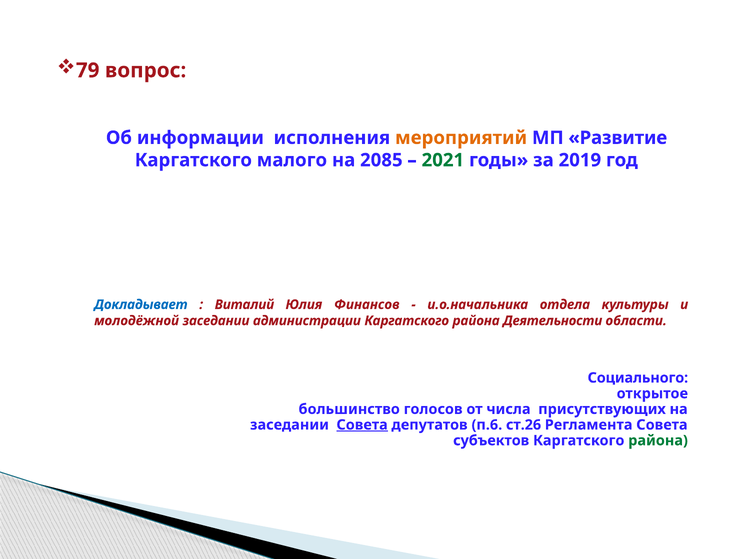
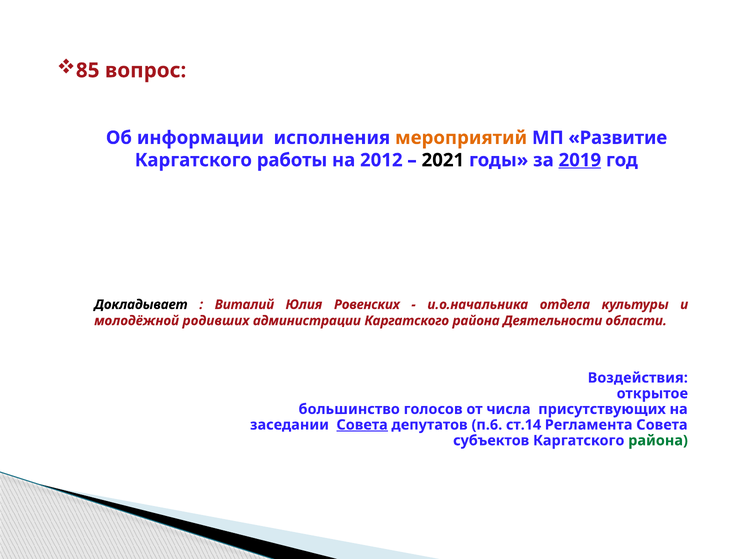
79: 79 -> 85 (88, 70)
малого: малого -> работы (292, 160)
2085: 2085 -> 2012 (381, 160)
2021 colour: green -> black (443, 160)
2019 underline: none -> present (580, 160)
Докладывает colour: blue -> black (141, 304)
Финансов: Финансов -> Ровенских (367, 304)
молодёжной заседании: заседании -> родивших (216, 321)
Социального: Социального -> Воздействия (638, 378)
ст.26: ст.26 -> ст.14 (524, 425)
